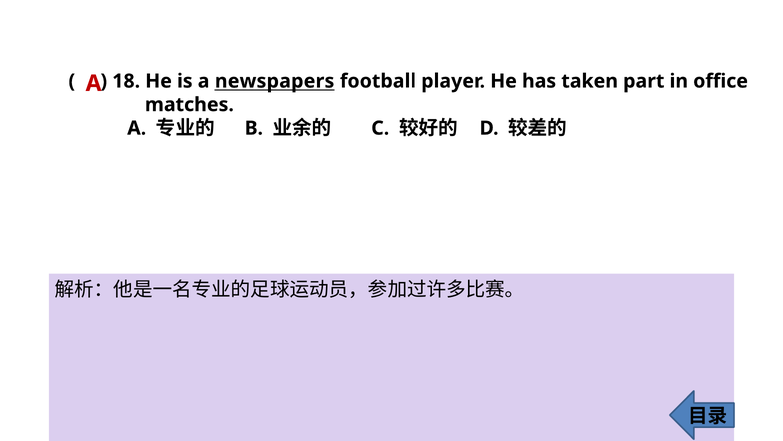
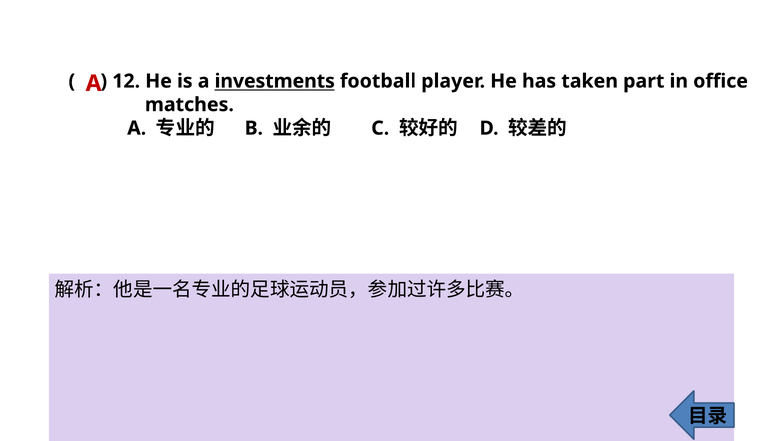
18: 18 -> 12 (126, 81)
newspapers: newspapers -> investments (275, 81)
